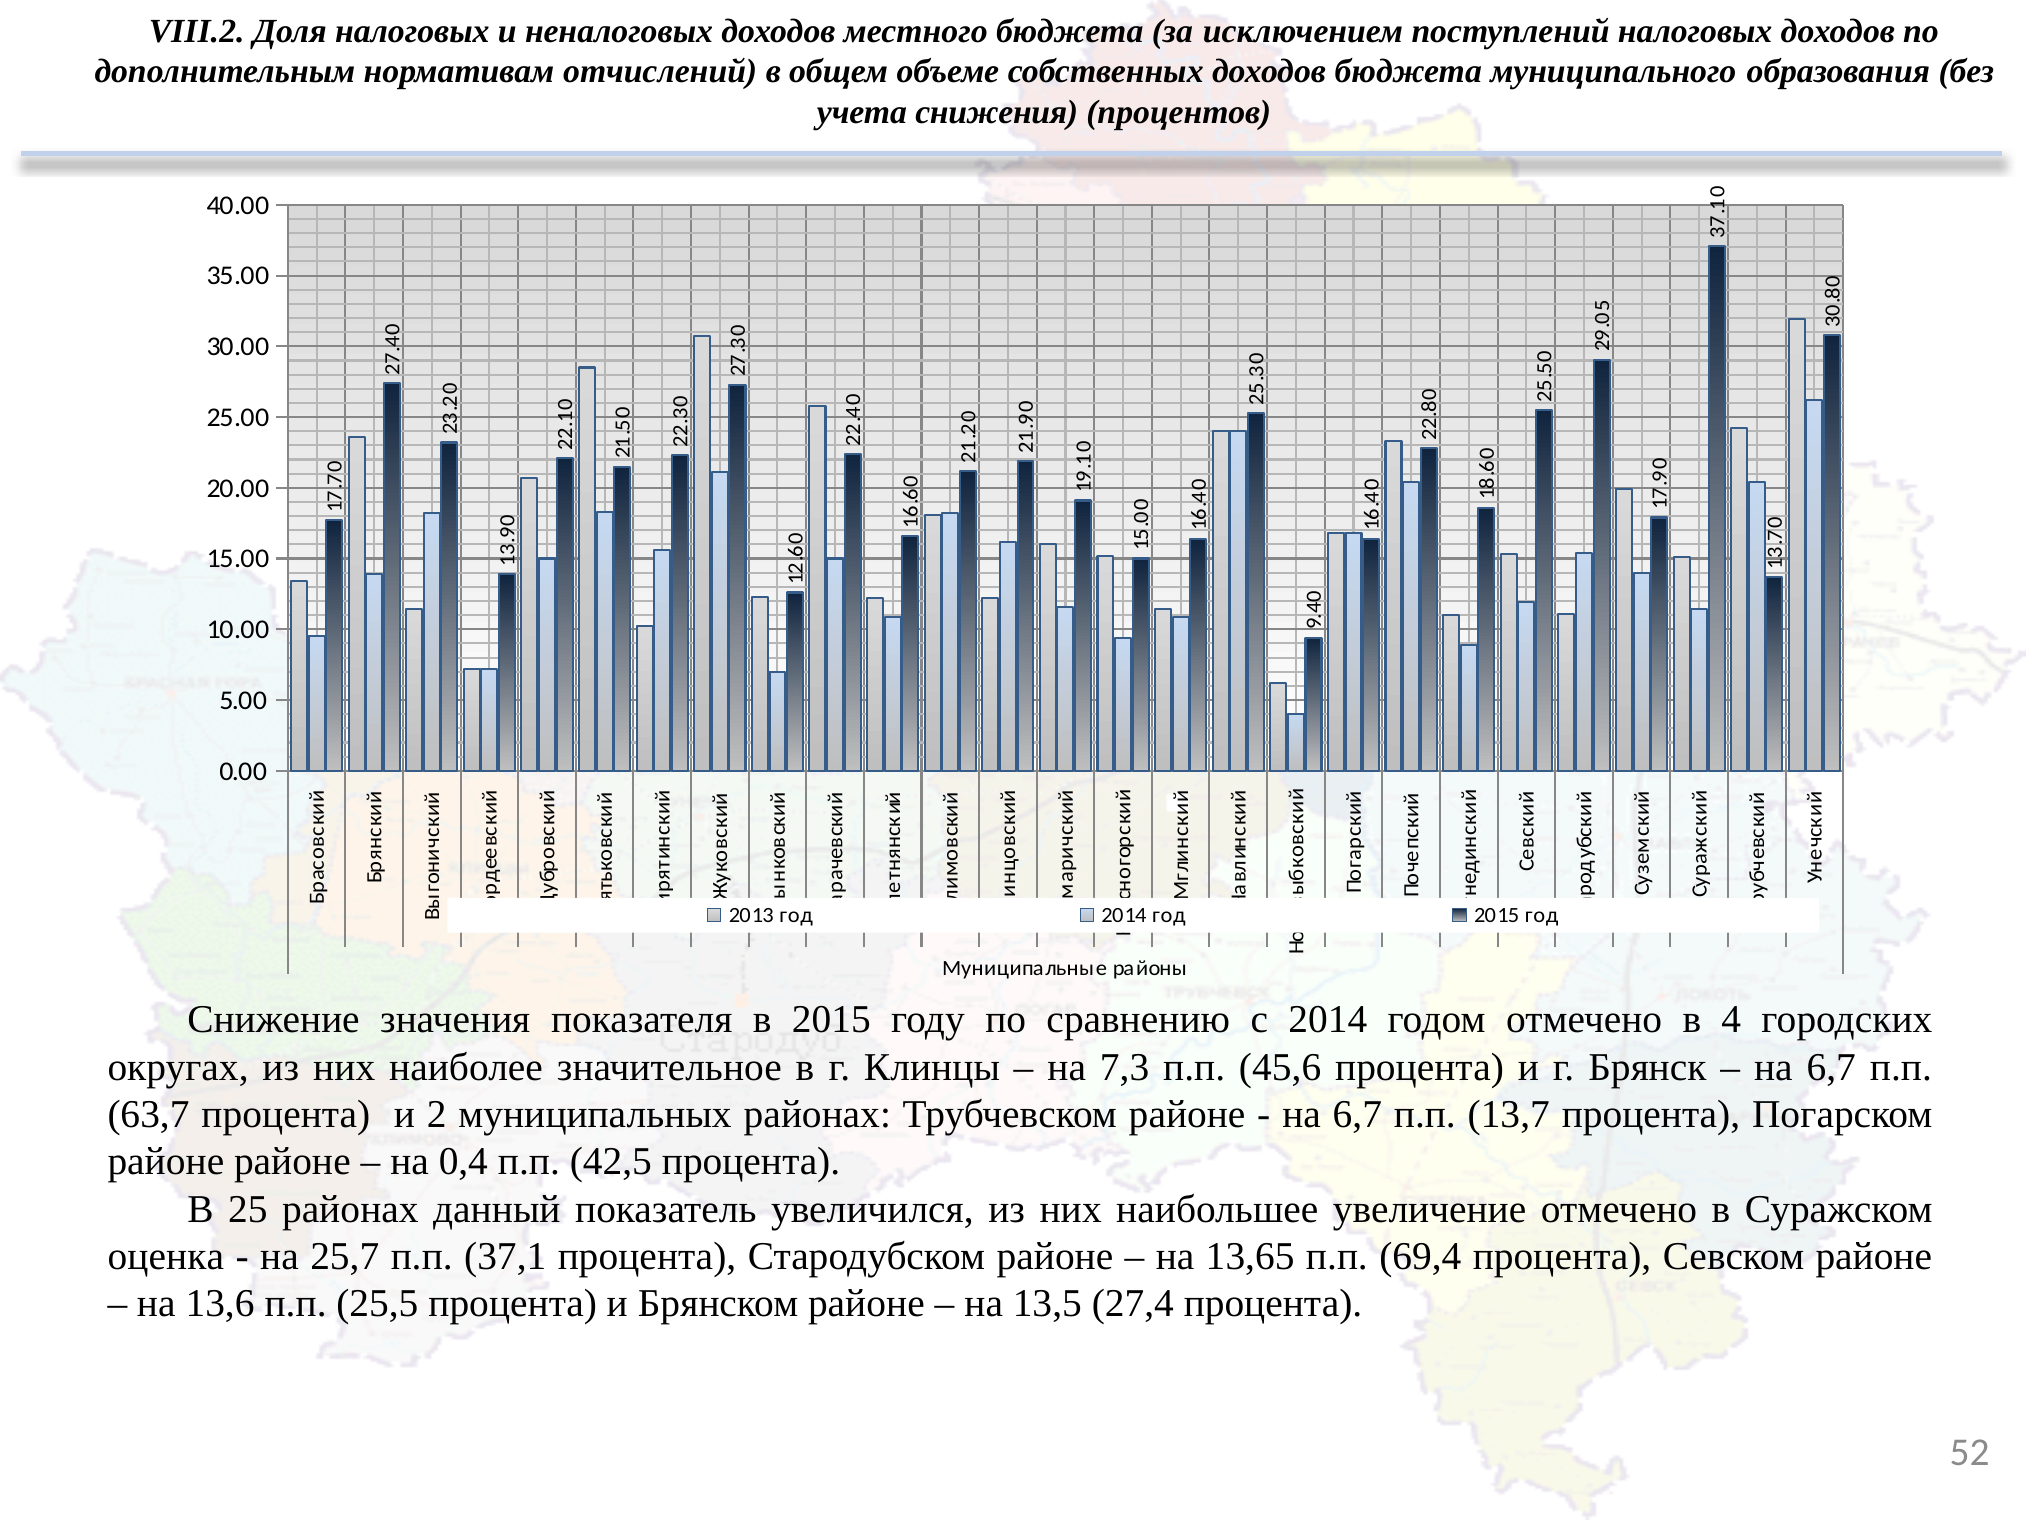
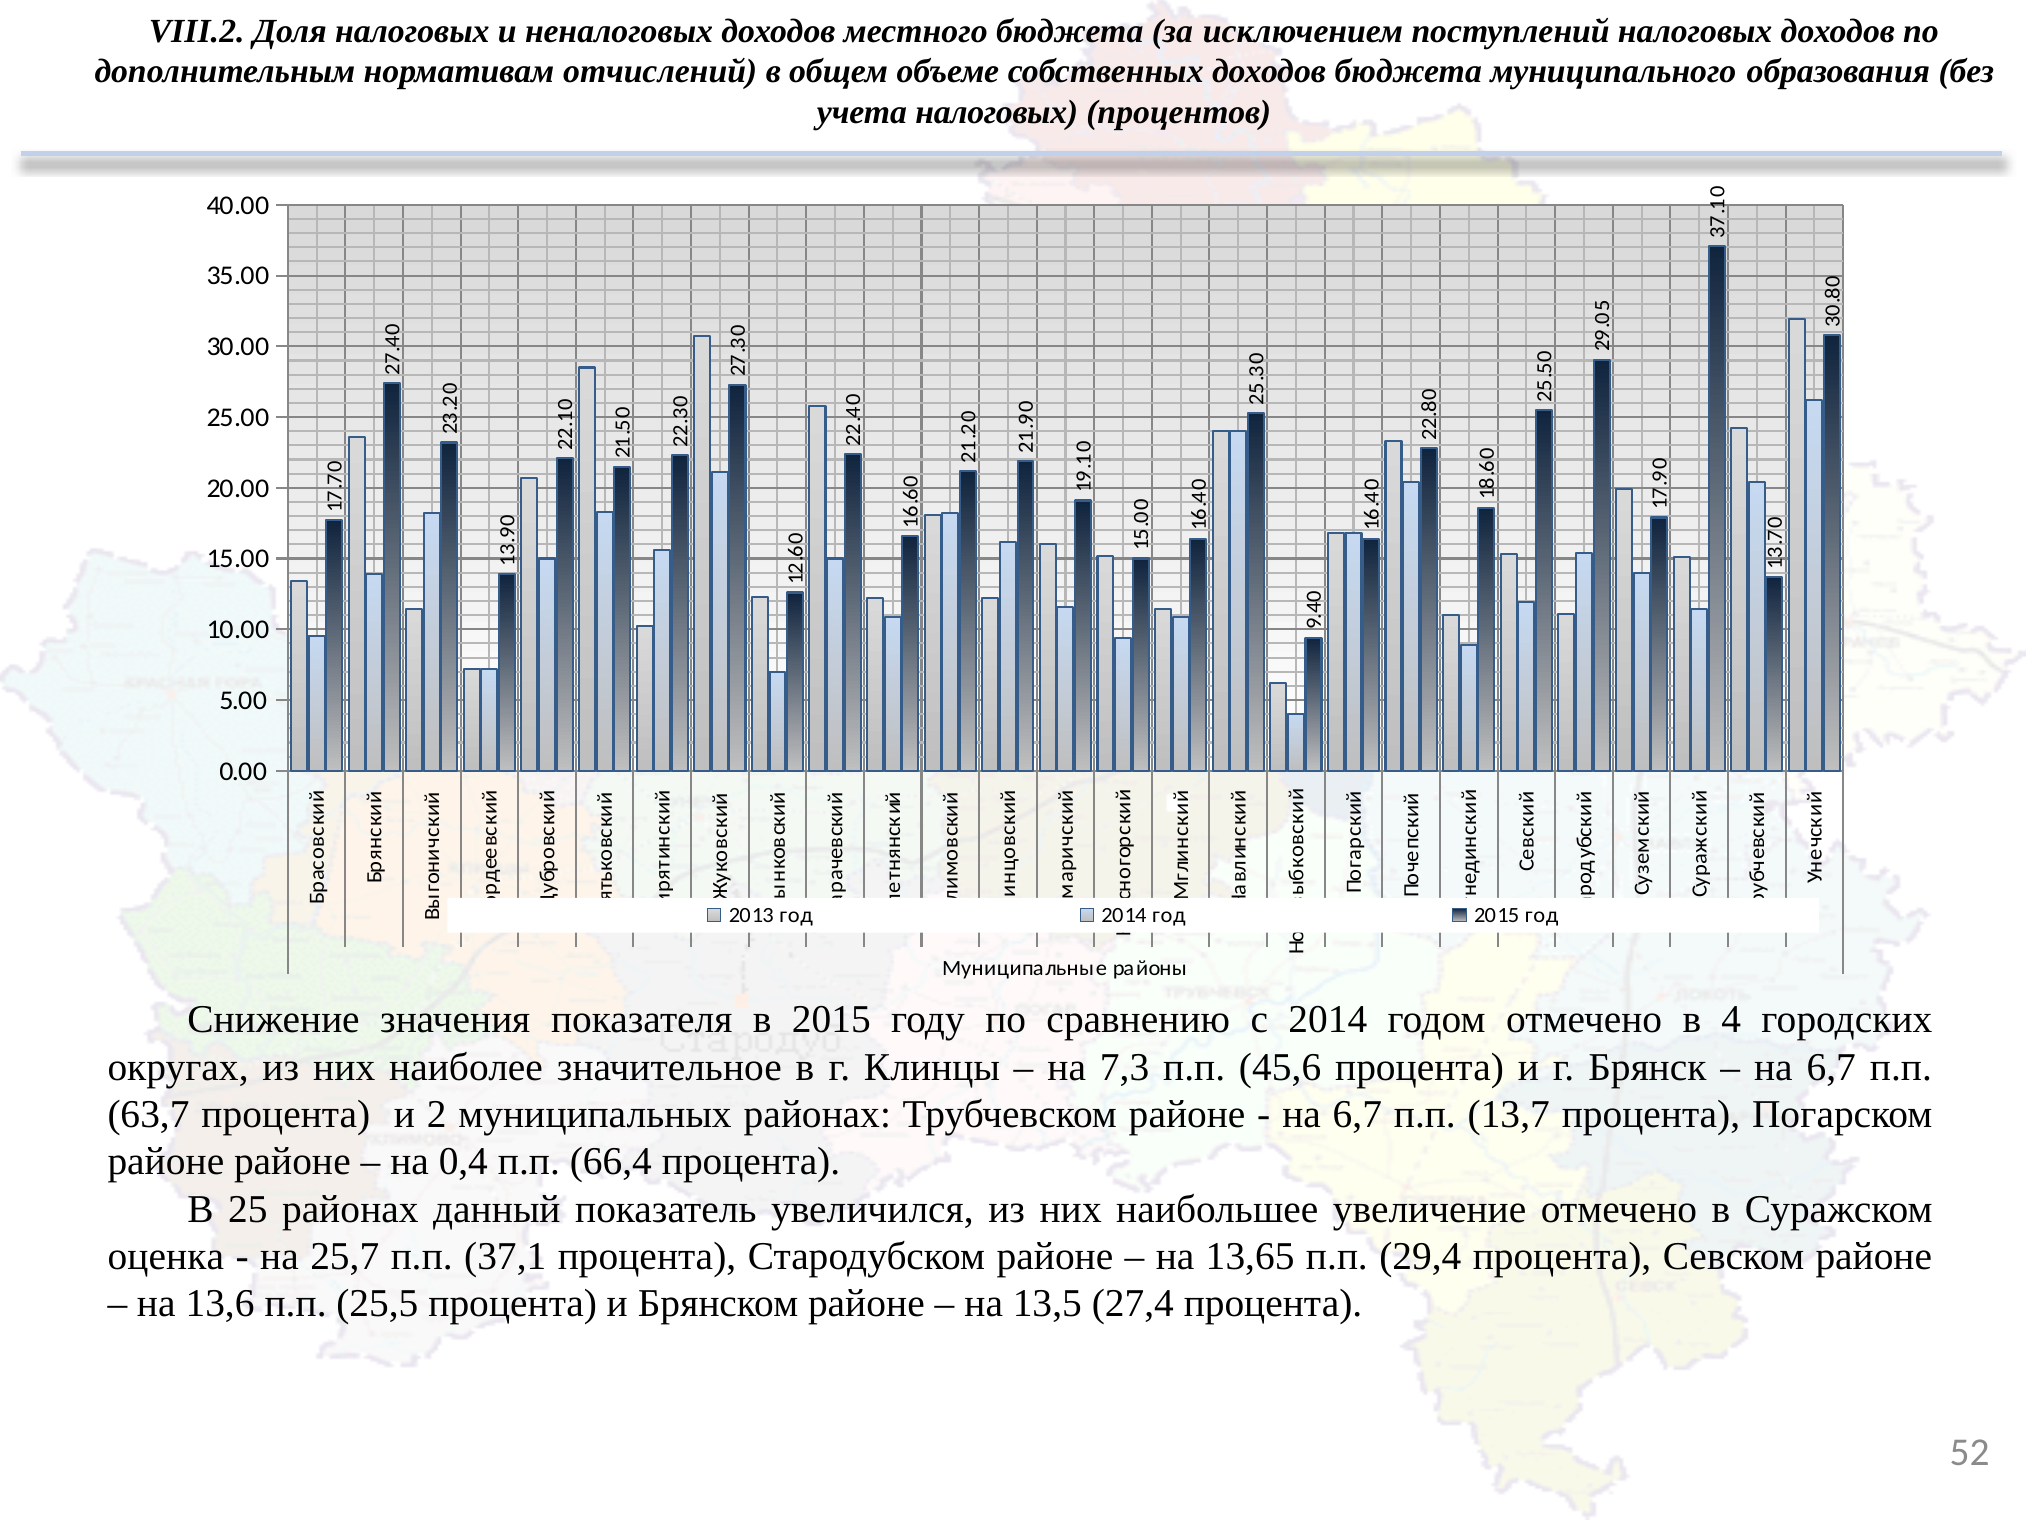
учета снижения: снижения -> налоговых (997, 112)
42,5: 42,5 -> 66,4 (611, 1161)
69,4: 69,4 -> 29,4 (1420, 1256)
